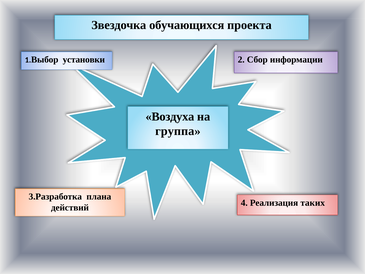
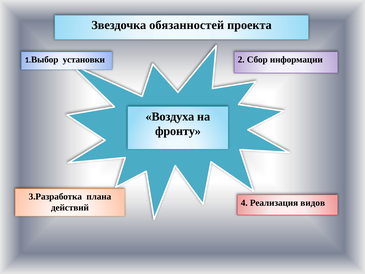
обучающихся: обучающихся -> обязанностей (187, 25)
группа: группа -> фронту (178, 131)
таких: таких -> видов (313, 203)
